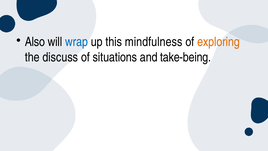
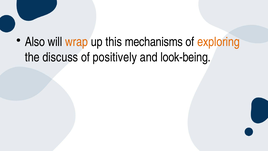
wrap colour: blue -> orange (77, 42)
mindfulness: mindfulness -> mechanisms (154, 42)
situations: situations -> positively (115, 57)
take-being: take-being -> look-being (186, 57)
